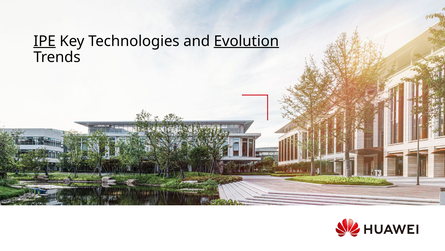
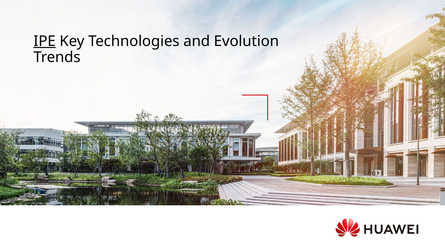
Evolution underline: present -> none (246, 41)
